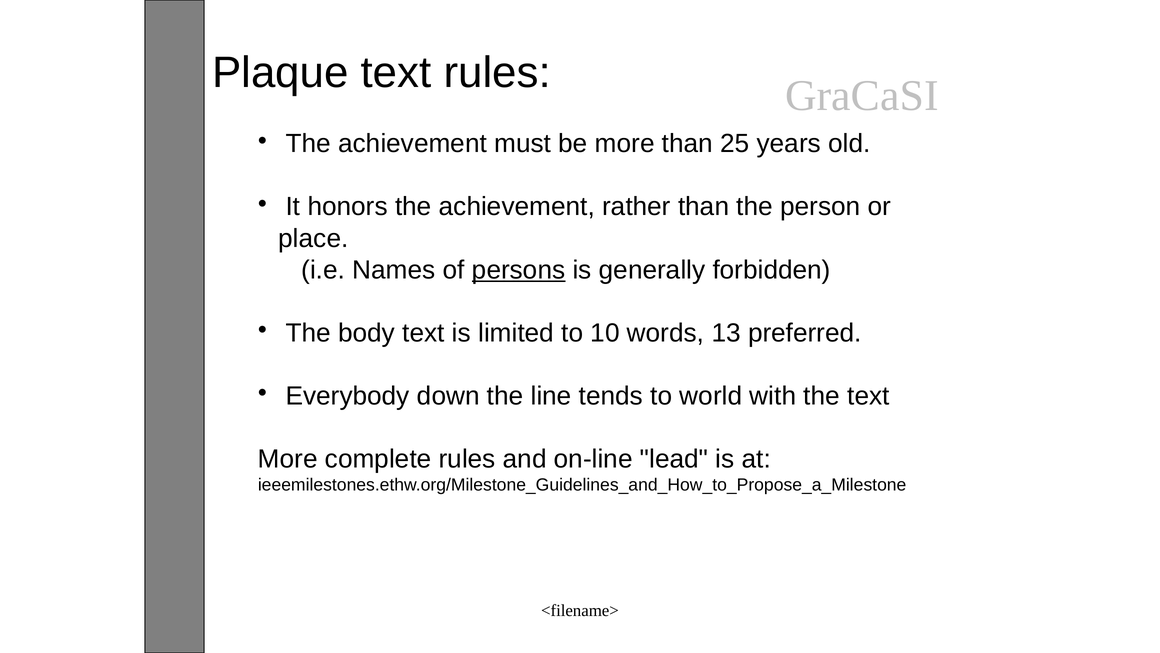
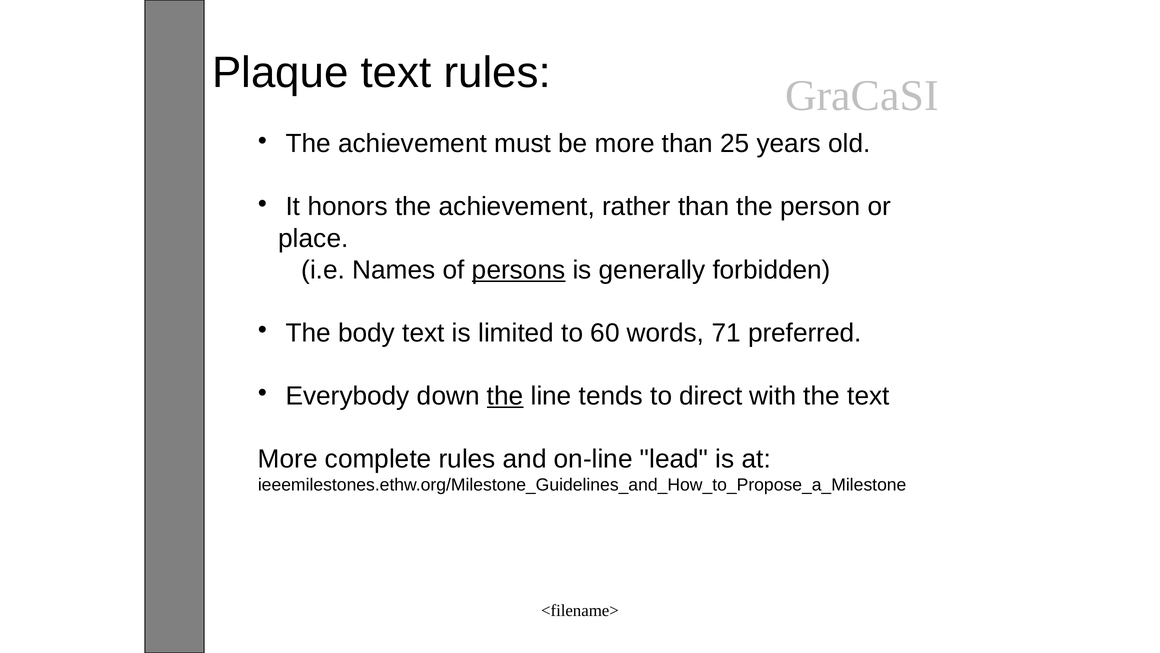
10: 10 -> 60 (605, 333)
13: 13 -> 71 (726, 333)
the underline: none -> present (505, 396)
world: world -> direct (711, 396)
